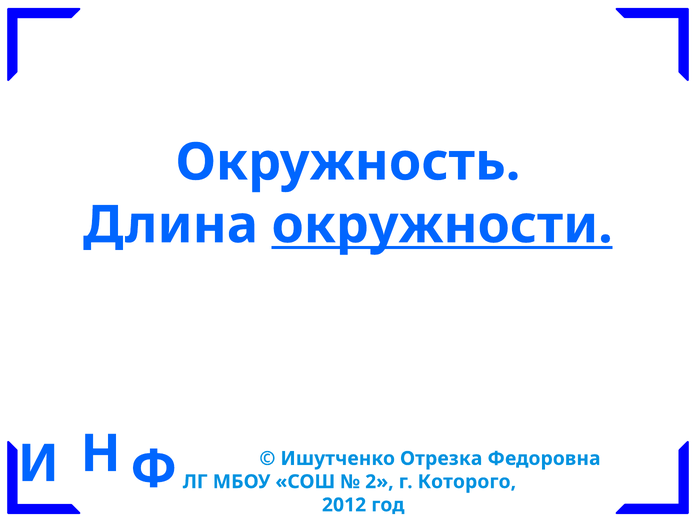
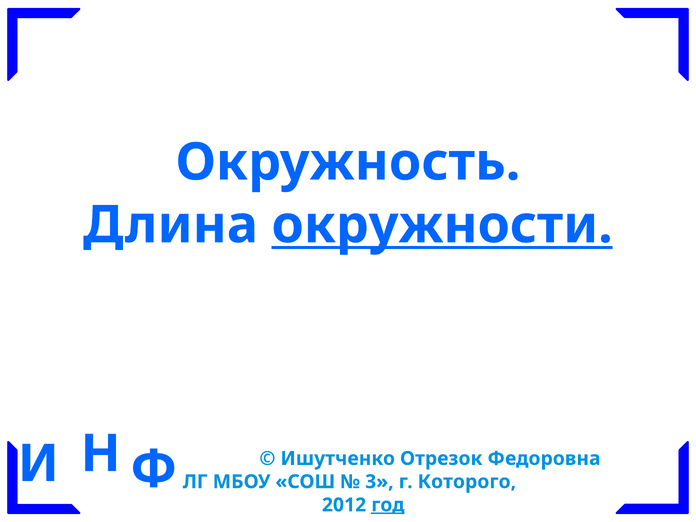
Отрезка: Отрезка -> Отрезок (441, 459)
2: 2 -> 3 (379, 482)
год underline: none -> present (388, 505)
